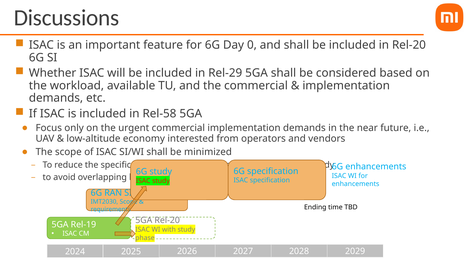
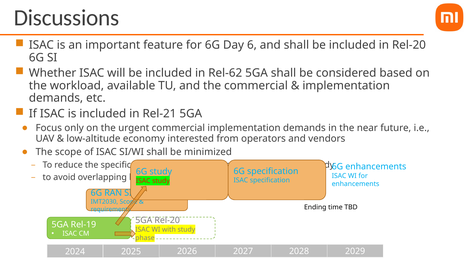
0: 0 -> 6 (252, 45)
Rel-29: Rel-29 -> Rel-62 (225, 73)
Rel-58: Rel-58 -> Rel-21 (159, 114)
